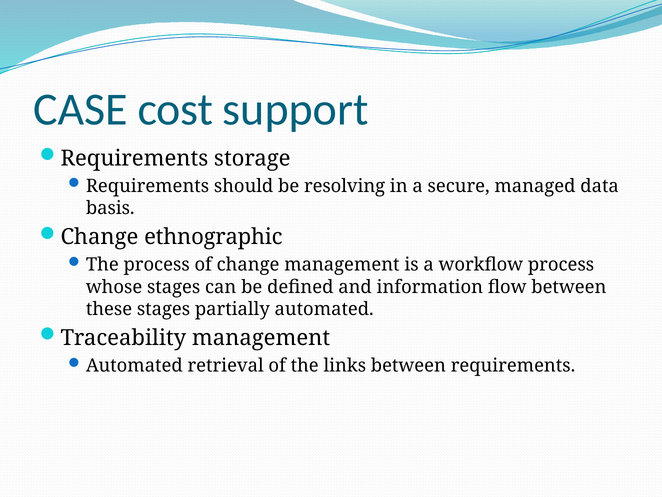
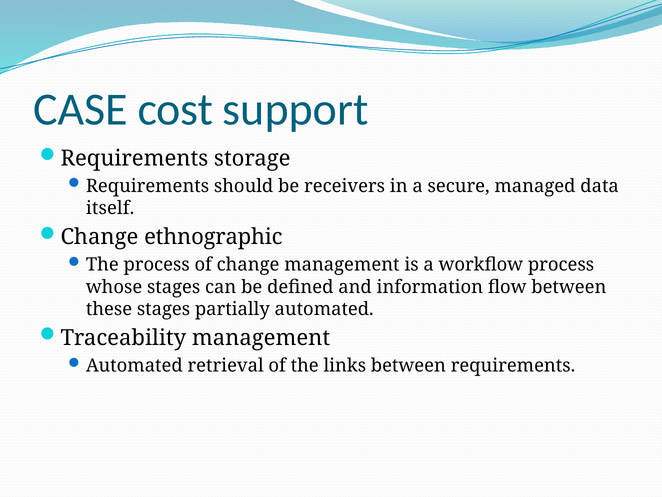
resolving: resolving -> receivers (345, 186)
basis: basis -> itself (110, 208)
